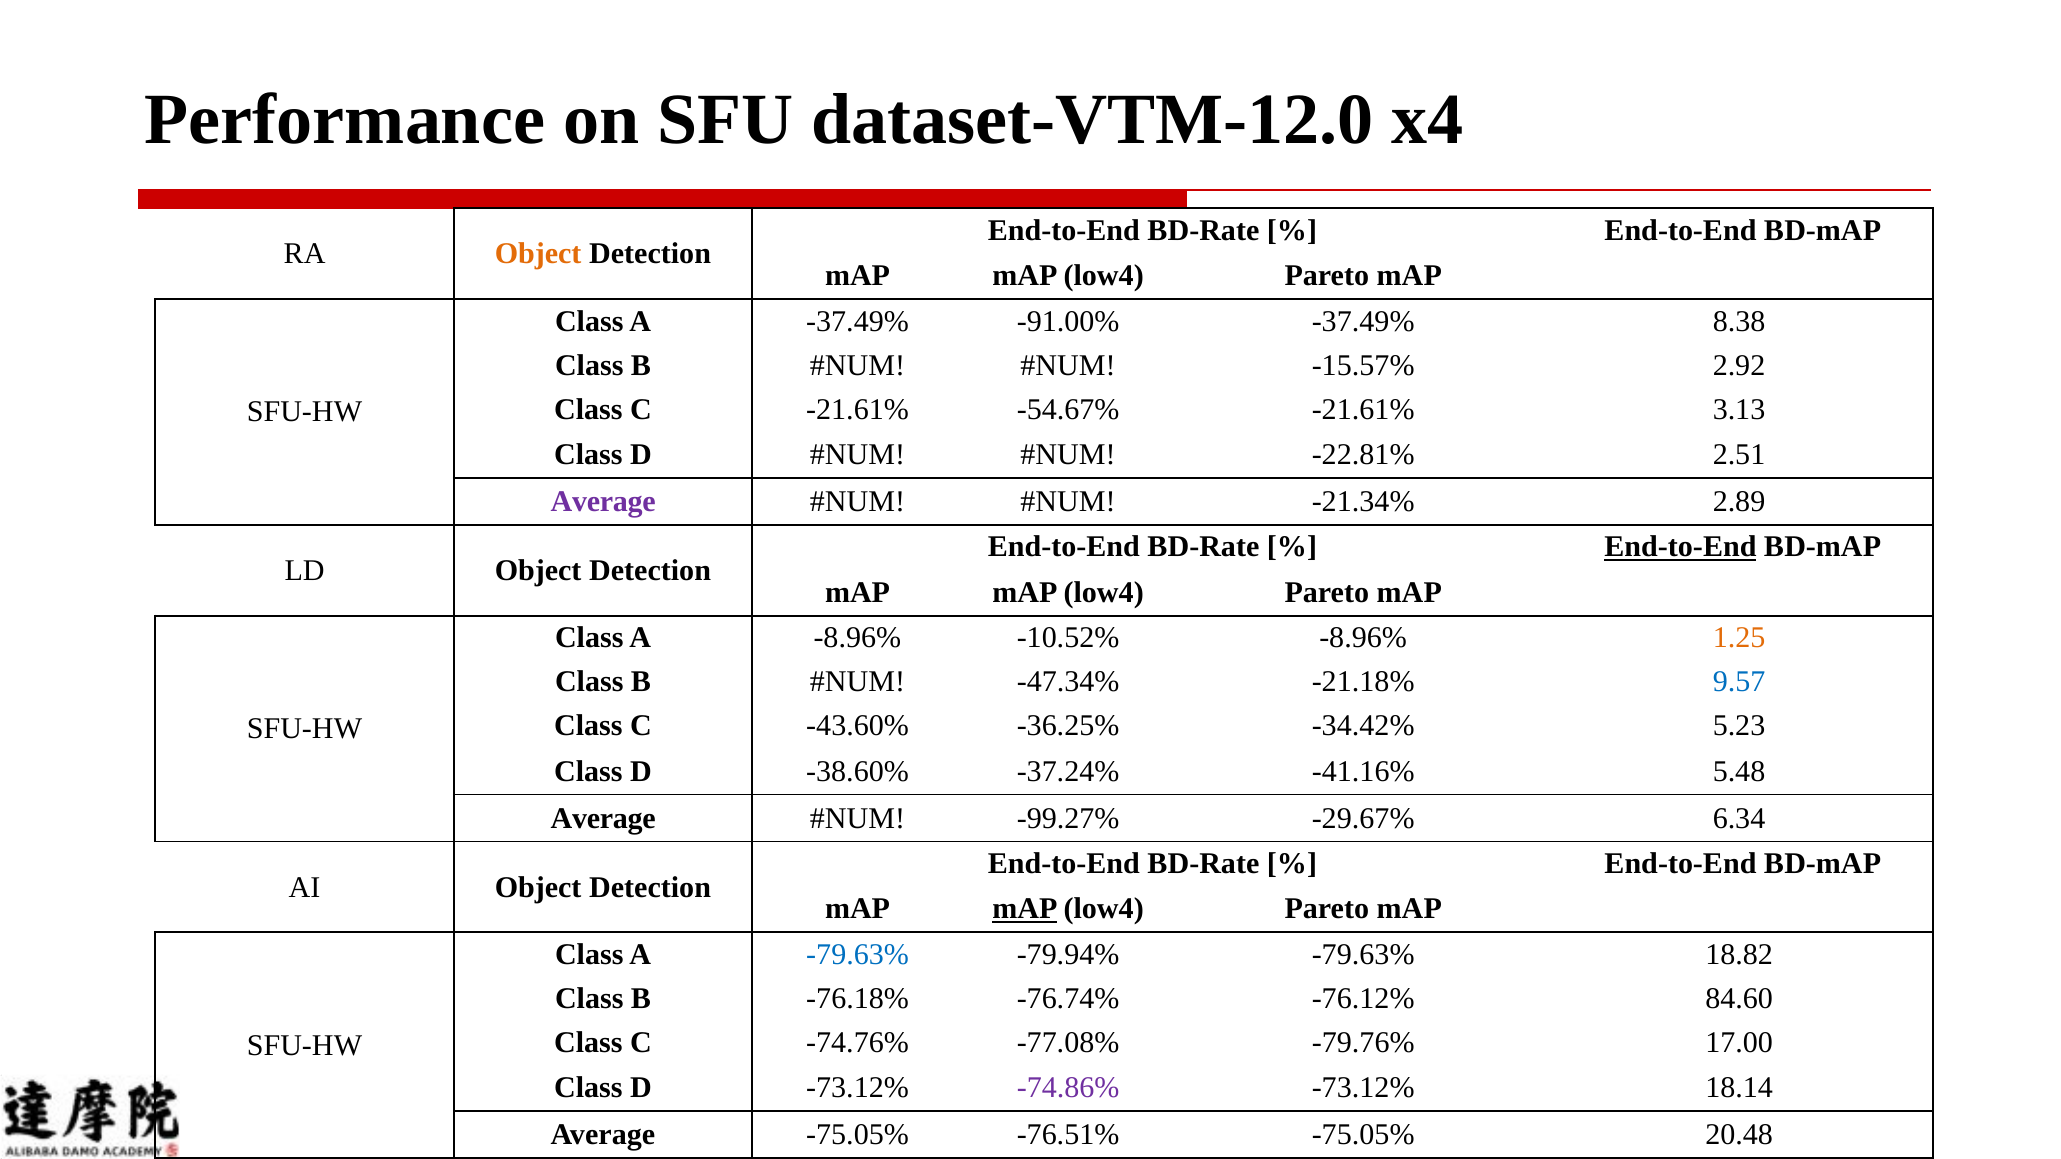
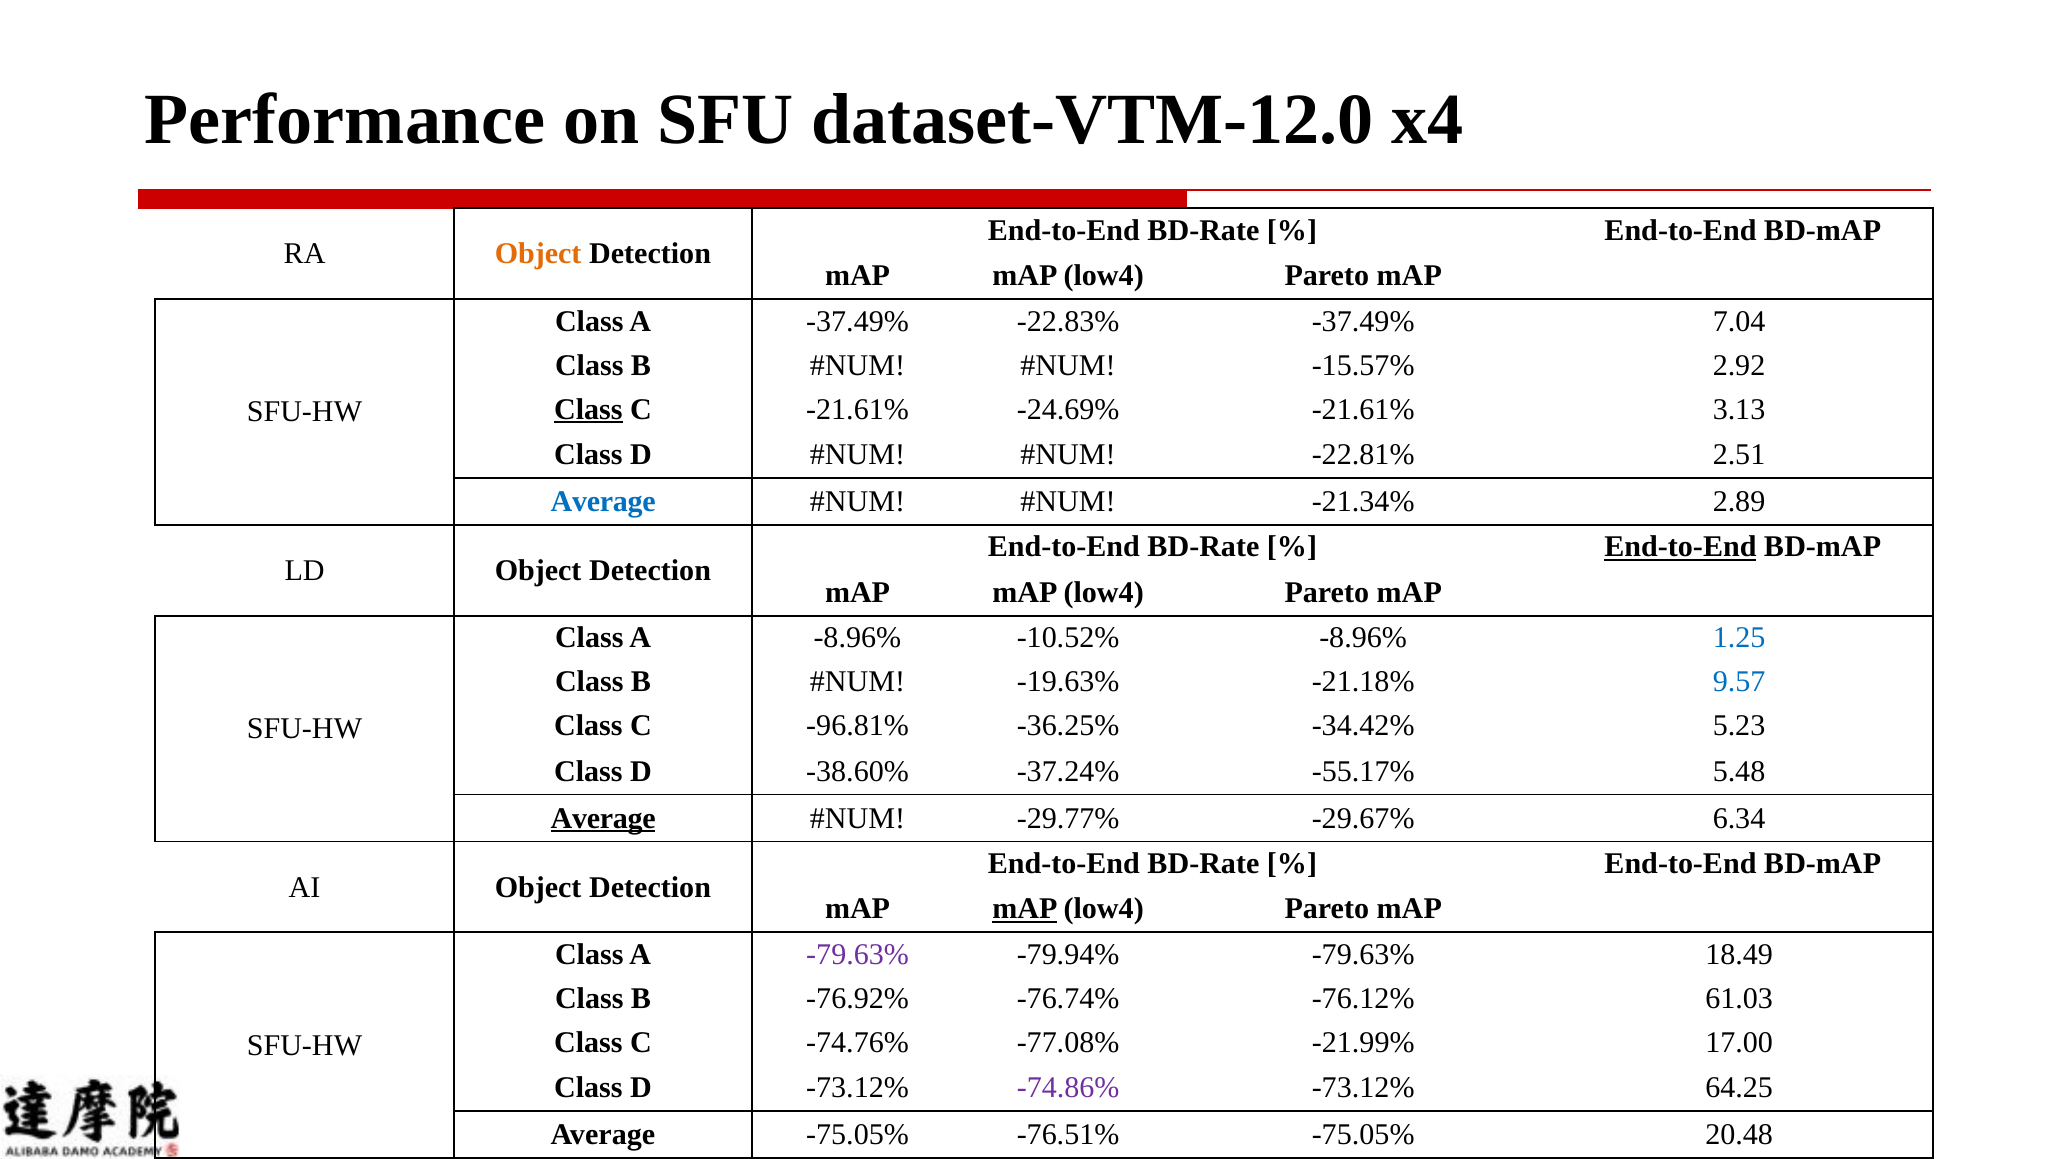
-91.00%: -91.00% -> -22.83% (1068, 321)
8.38: 8.38 -> 7.04 (1739, 321)
Class underline: none -> present (588, 409)
-54.67%: -54.67% -> -24.69% (1068, 409)
Average colour: purple -> blue (603, 502)
1.25 colour: orange -> blue (1739, 638)
-47.34%: -47.34% -> -19.63% (1068, 682)
-43.60%: -43.60% -> -96.81% (858, 726)
-41.16%: -41.16% -> -55.17% (1363, 771)
Average underline: none -> present (603, 818)
-99.27%: -99.27% -> -29.77% (1068, 818)
-79.63% colour: blue -> purple (858, 955)
18.82: 18.82 -> 18.49 (1739, 955)
-76.18%: -76.18% -> -76.92% (858, 999)
84.60: 84.60 -> 61.03 (1739, 999)
-79.76%: -79.76% -> -21.99% (1363, 1043)
18.14: 18.14 -> 64.25 (1739, 1088)
